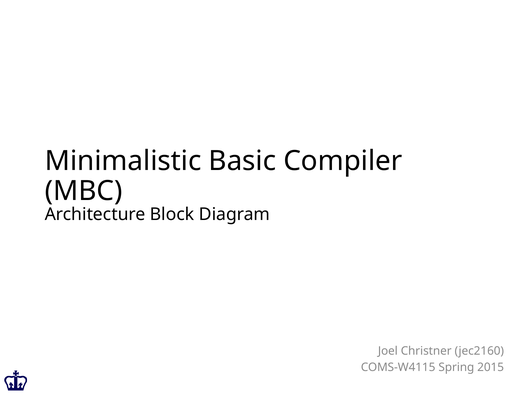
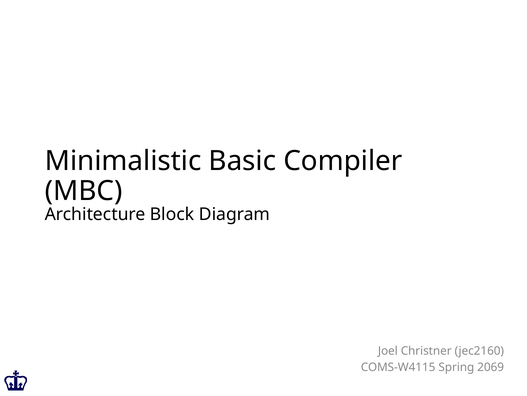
2015: 2015 -> 2069 (491, 367)
